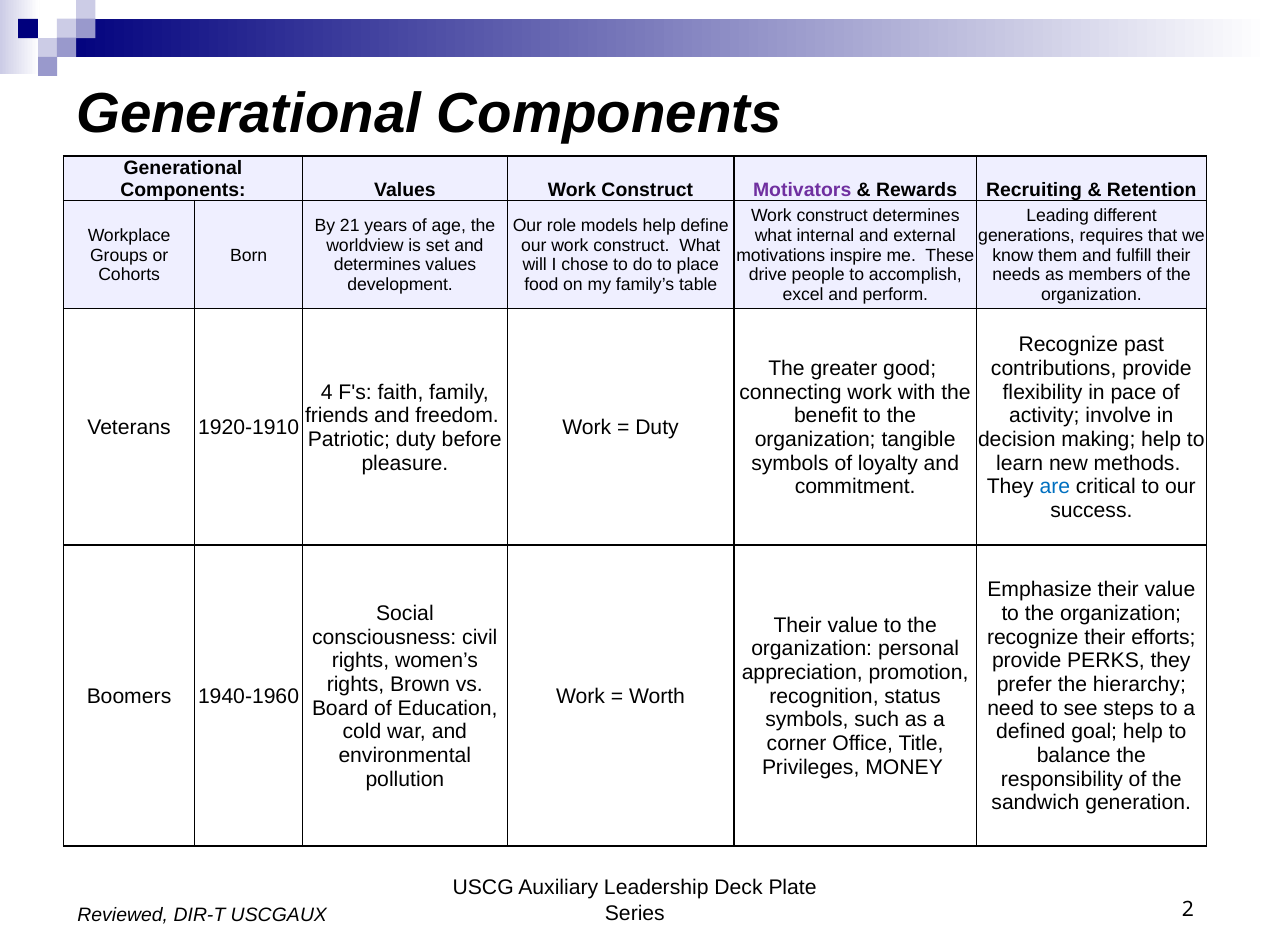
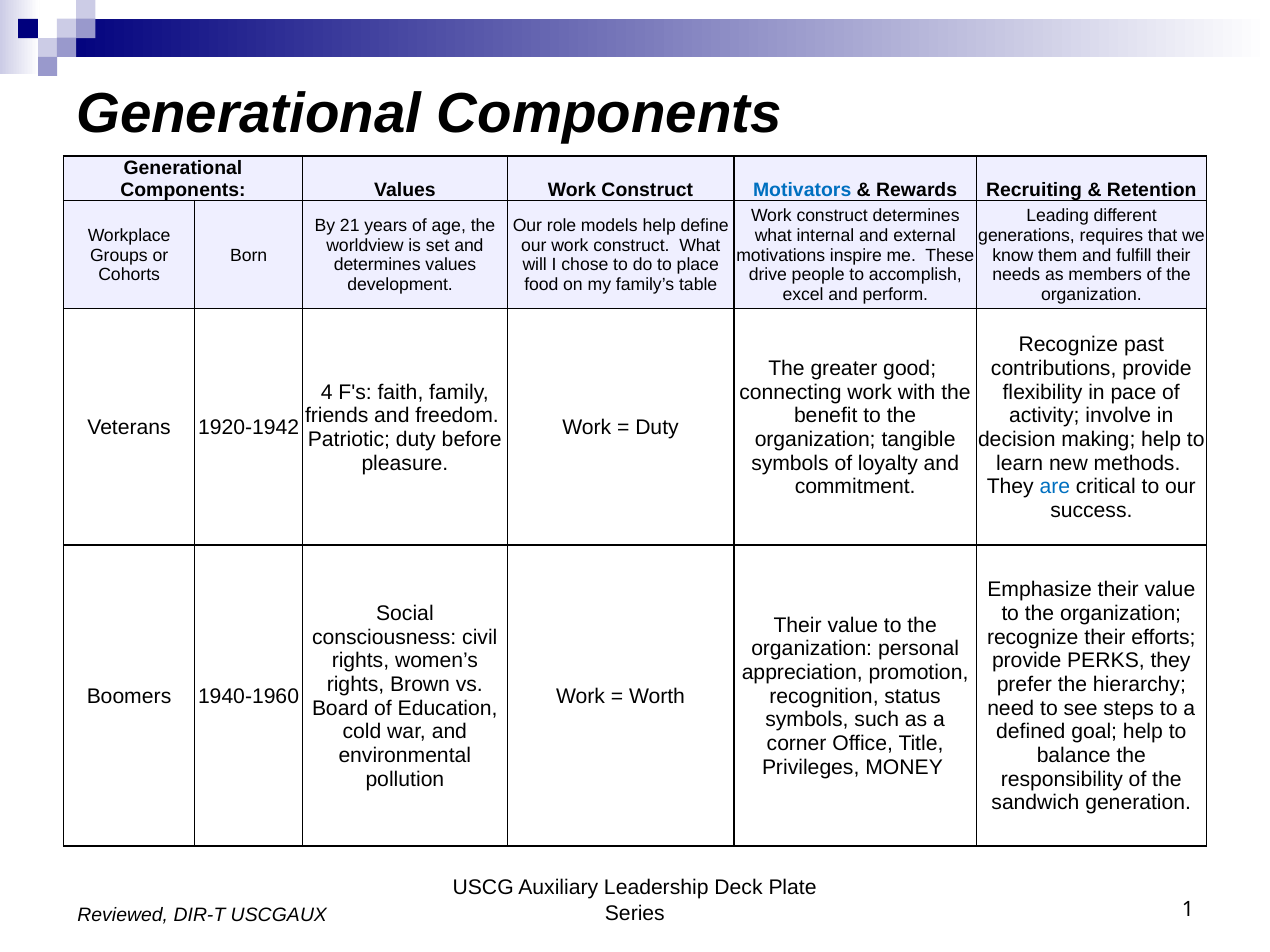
Motivators colour: purple -> blue (802, 190)
1920-1910: 1920-1910 -> 1920-1942 (249, 428)
2: 2 -> 1 (1188, 910)
